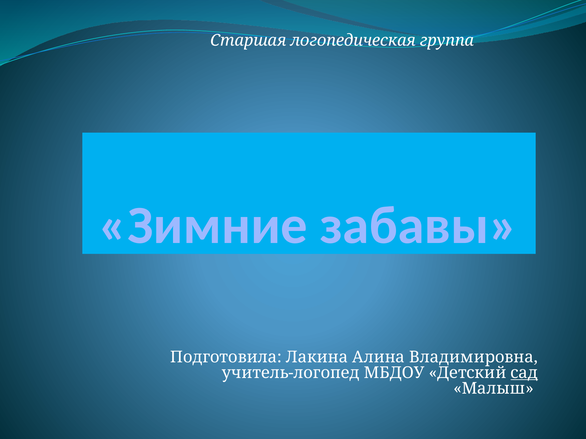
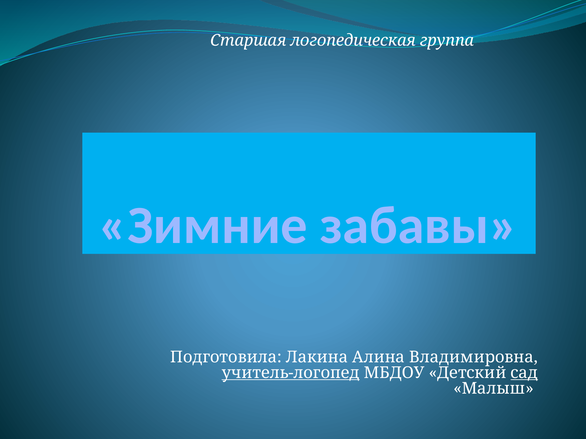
учитель-логопед underline: none -> present (291, 373)
